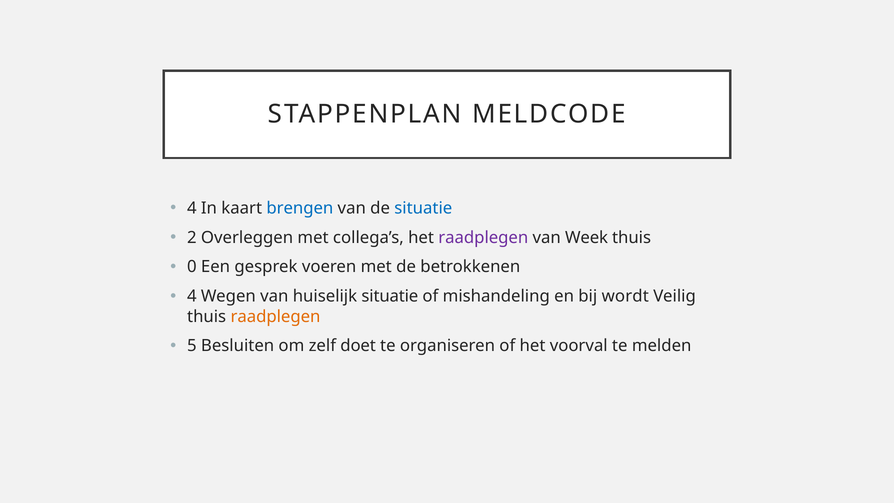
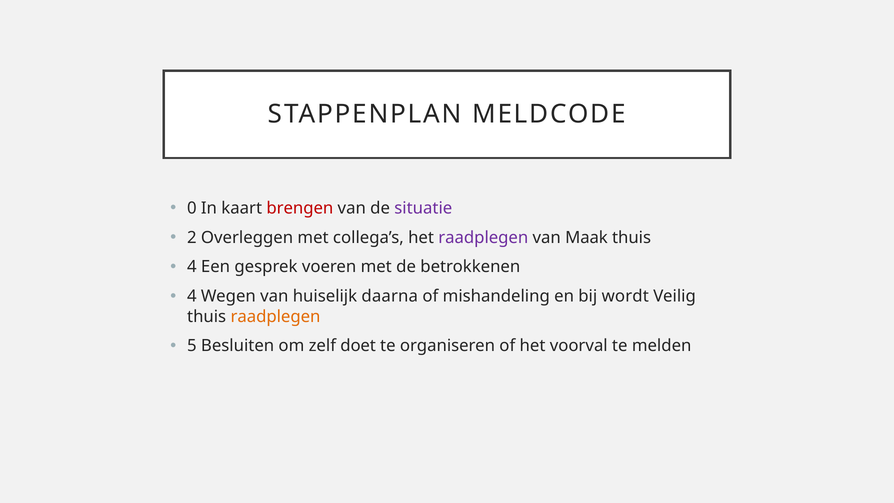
4: 4 -> 0 (192, 208)
brengen colour: blue -> red (300, 208)
situatie colour: blue -> purple (423, 208)
Week: Week -> Maak (587, 237)
0: 0 -> 4 (192, 267)
huiselijk situatie: situatie -> daarna (390, 296)
